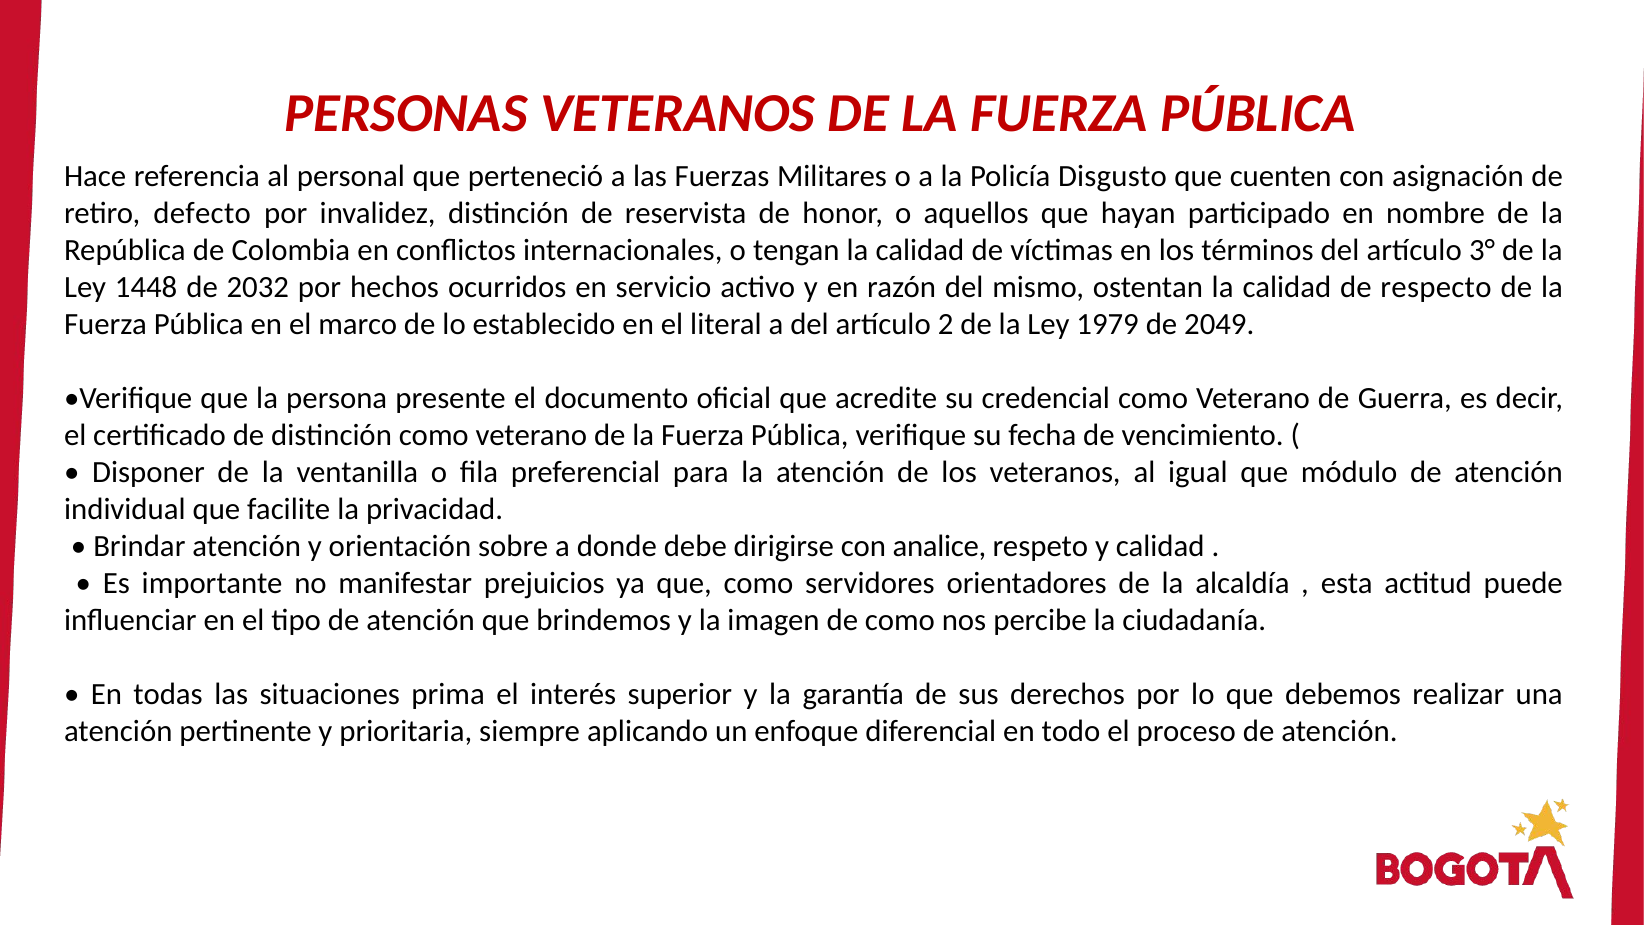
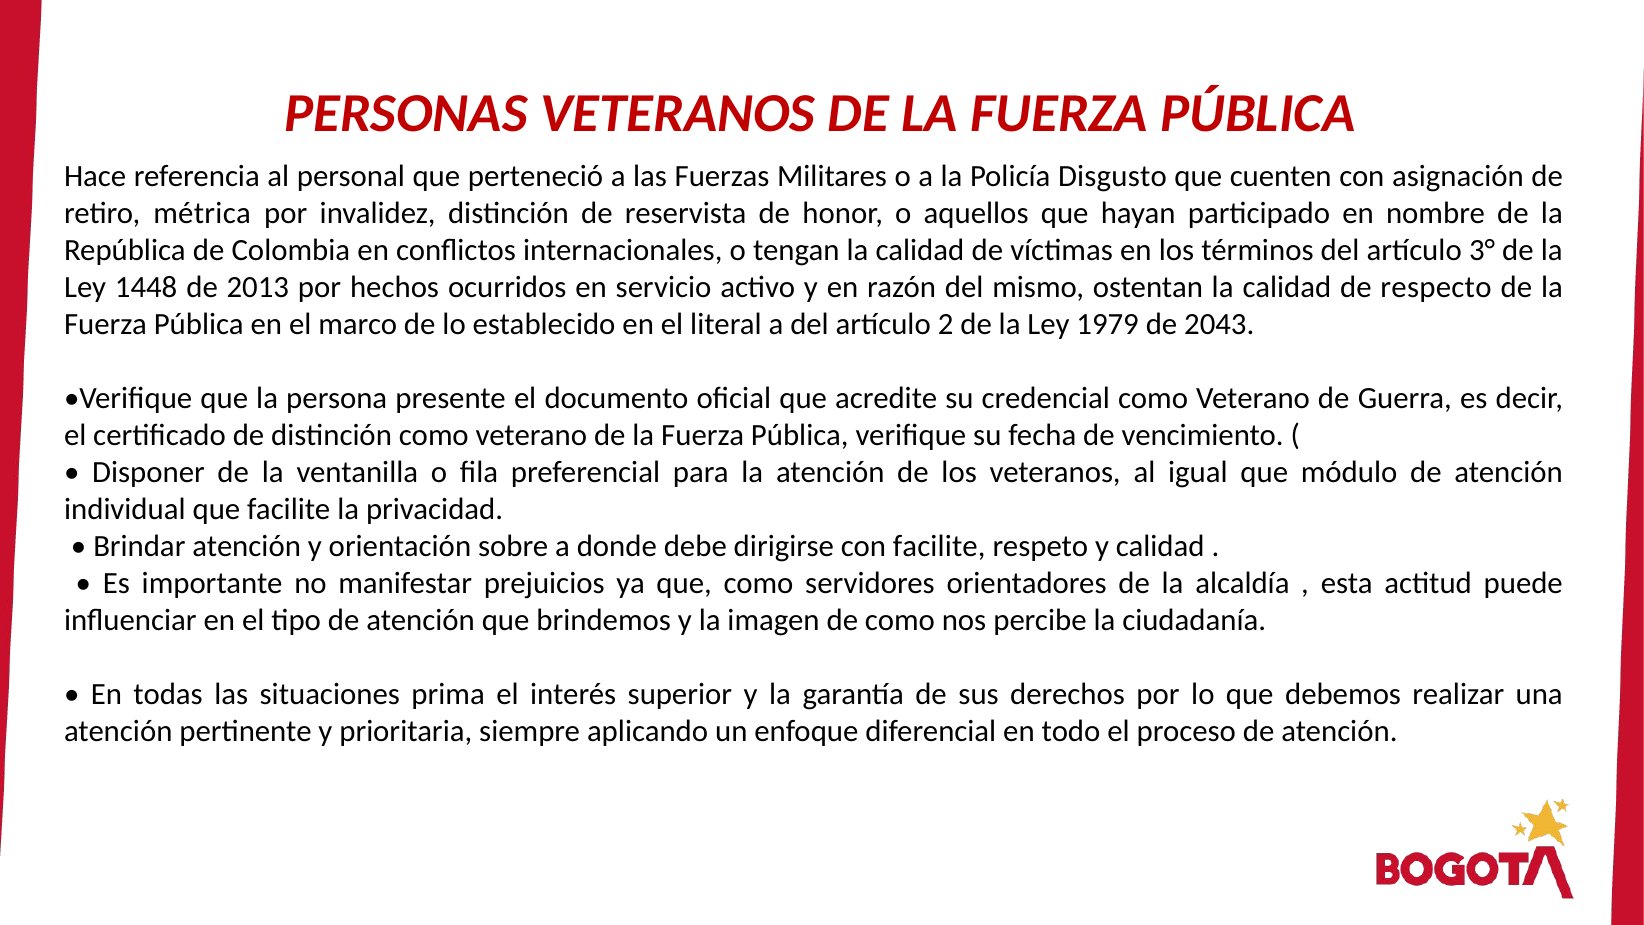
defecto: defecto -> métrica (202, 214)
2032: 2032 -> 2013 (258, 288)
2049: 2049 -> 2043 (1219, 325)
con analice: analice -> facilite (939, 547)
